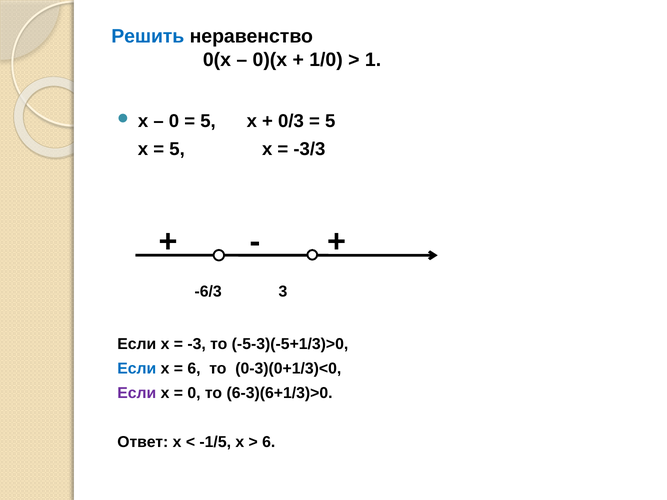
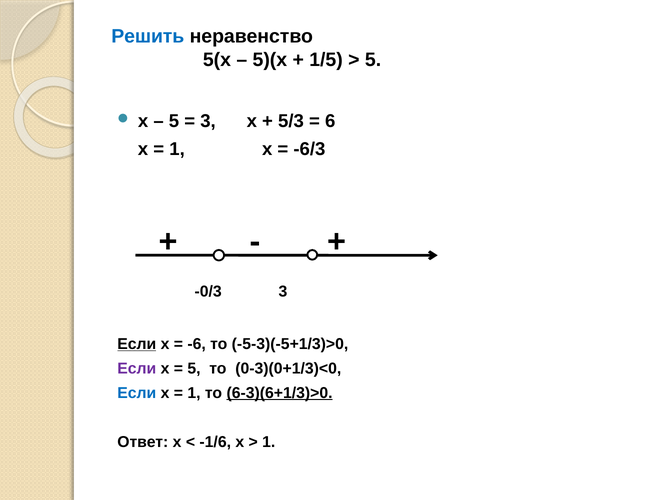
0(х: 0(х -> 5(х (217, 60)
0)(х: 0)(х -> 5)(х (270, 60)
1/0: 1/0 -> 1/5 (326, 60)
1: 1 -> 5 (373, 60)
0: 0 -> 5 (174, 121)
5: 5 -> 3 (208, 121)
0/3: 0/3 -> 5/3 (291, 121)
5: 5 -> 6 (330, 121)
5: 5 -> 1 (177, 149)
-3/3: -3/3 -> -6/3 (309, 149)
-6/3: -6/3 -> -0/3 (208, 292)
Если underline: none -> present (137, 344)
-3: -3 -> -6 (197, 344)
Если colour: blue -> purple (137, 369)
6: 6 -> 5 (194, 369)
Если colour: purple -> blue (137, 393)
0: 0 -> 1 (194, 393)
6-3)(6+1/3)>0 underline: none -> present (280, 393)
-1/5: -1/5 -> -1/6 (215, 442)
6: 6 -> 1 (269, 442)
